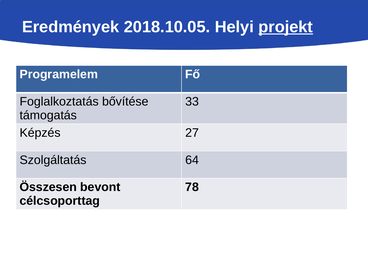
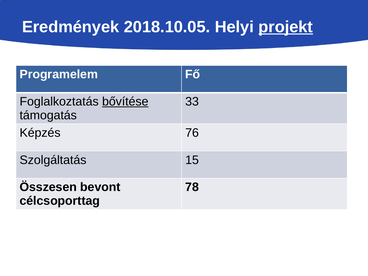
bővítése underline: none -> present (125, 102)
27: 27 -> 76 (192, 133)
64: 64 -> 15 (192, 160)
